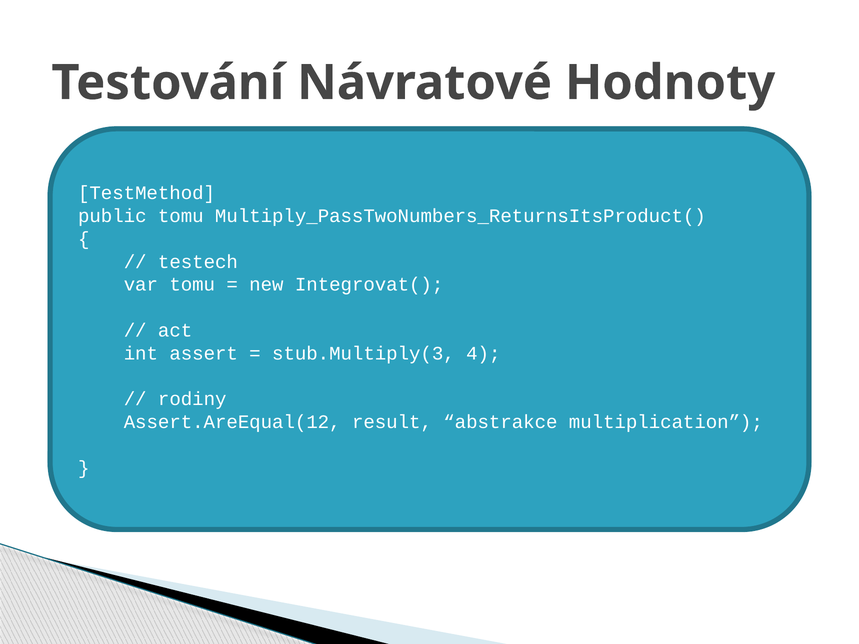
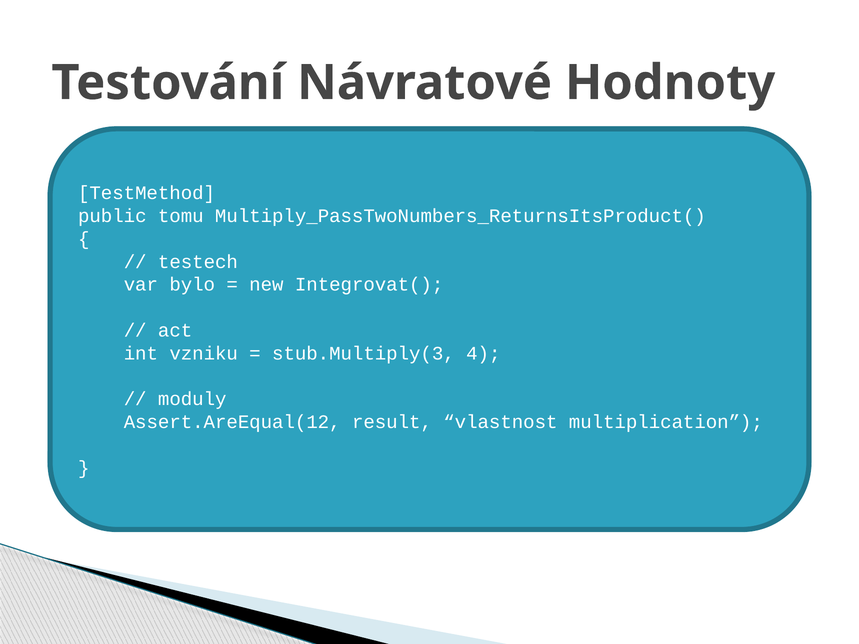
var tomu: tomu -> bylo (192, 285)
assert: assert -> vzniku (204, 353)
rodiny: rodiny -> moduly (192, 399)
abstrakce: abstrakce -> vlastnost (500, 422)
